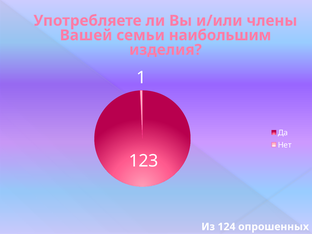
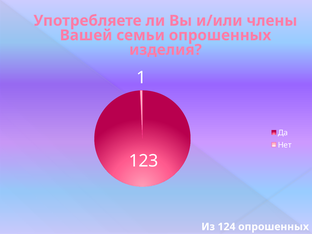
семьи наибольшим: наибольшим -> опрошенных (220, 35)
